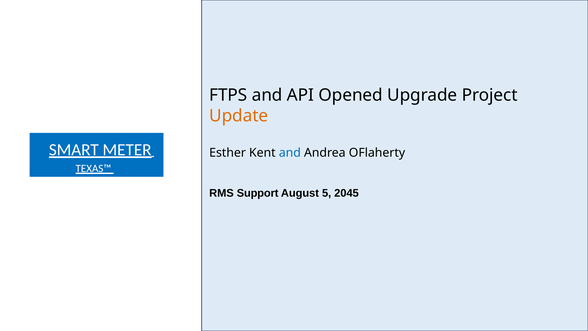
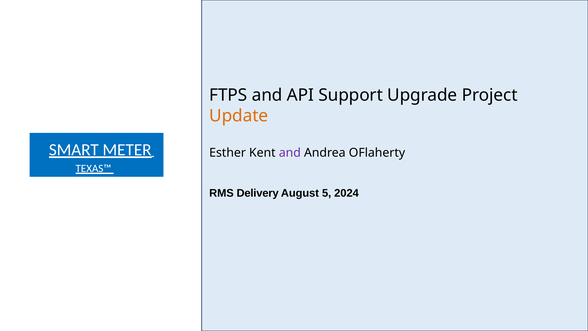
Opened: Opened -> Support (351, 95)
and colour: blue -> purple (290, 153)
Support: Support -> Delivery (258, 193)
2045: 2045 -> 2024 (346, 193)
